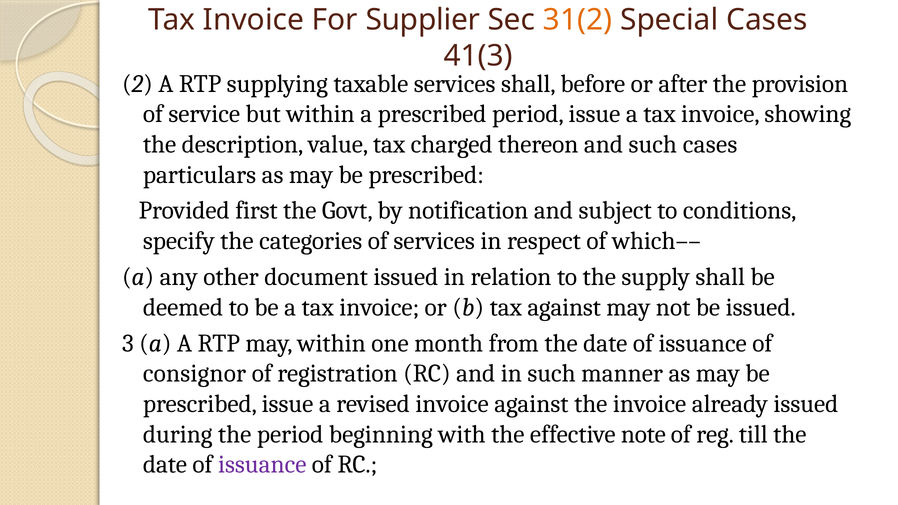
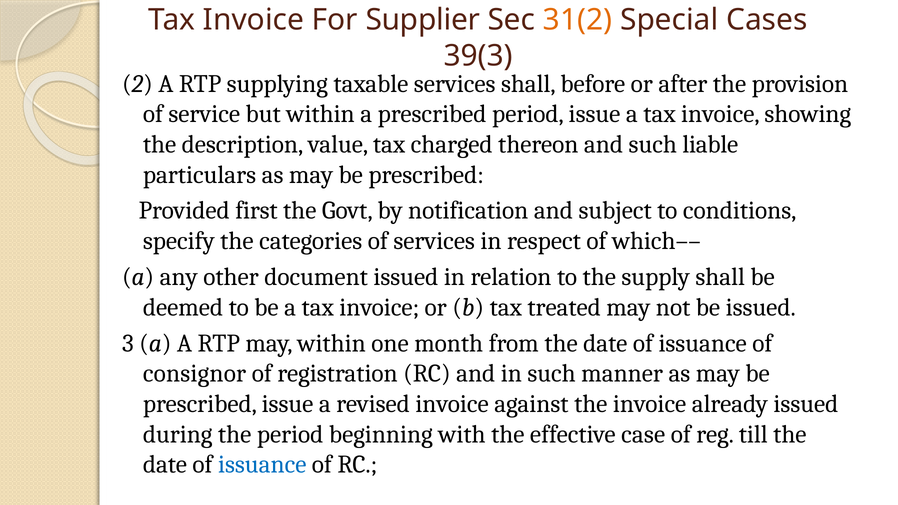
41(3: 41(3 -> 39(3 (478, 56)
such cases: cases -> liable (710, 144)
tax against: against -> treated (564, 307)
note: note -> case (643, 434)
issuance colour: purple -> blue (262, 465)
